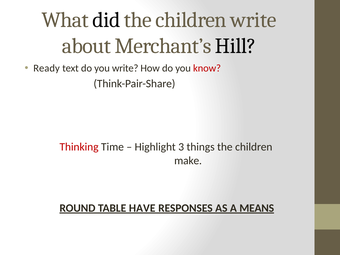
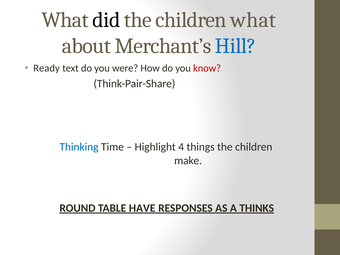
children write: write -> what (253, 20)
Hill colour: black -> blue (235, 46)
you write: write -> were (125, 68)
Thinking colour: red -> blue (79, 147)
3: 3 -> 4 (181, 147)
MEANS: MEANS -> THINKS (257, 208)
